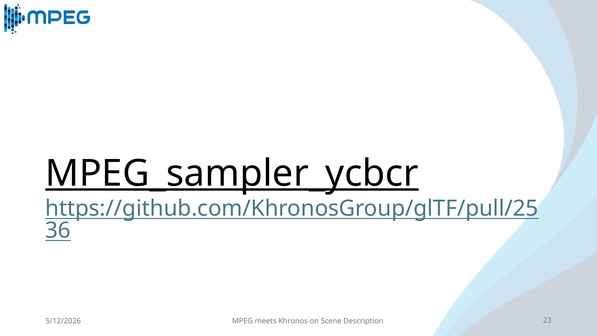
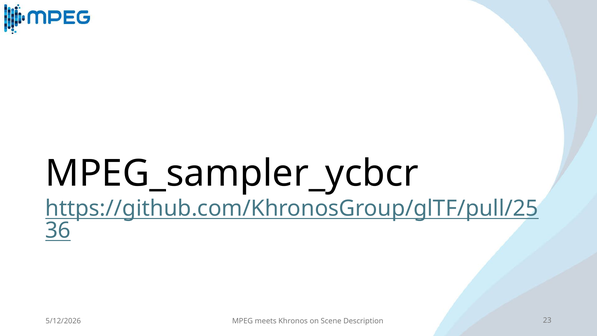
MPEG_sampler_ycbcr underline: present -> none (232, 173)
